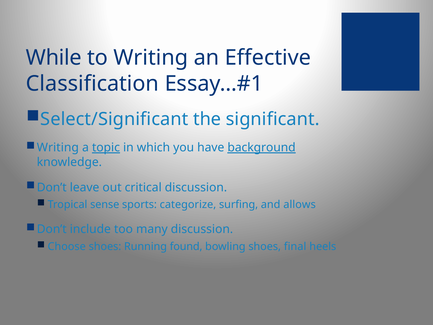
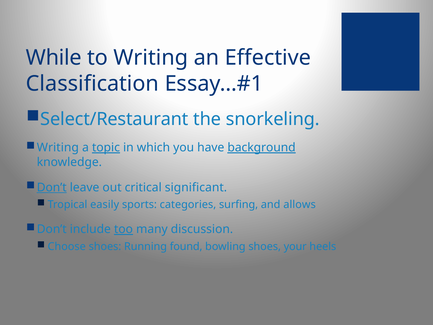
Select/Significant: Select/Significant -> Select/Restaurant (114, 119)
significant: significant -> snorkeling (273, 119)
Don’t underline: none -> present (52, 187)
critical discussion: discussion -> significant (196, 187)
sense: sense -> easily (105, 205)
categorize: categorize -> categories (188, 205)
too underline: none -> present (123, 229)
final: final -> your (295, 246)
